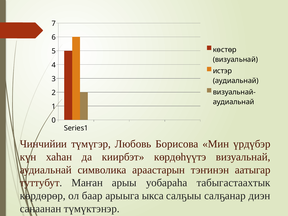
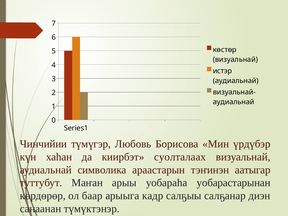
көрдөһүүтэ: көрдөһүүтэ -> суолталаах (180, 157)
табыгастаахтык: табыгастаахтык -> уобарастарынан (234, 183)
ыкса: ыкса -> кадр (153, 196)
